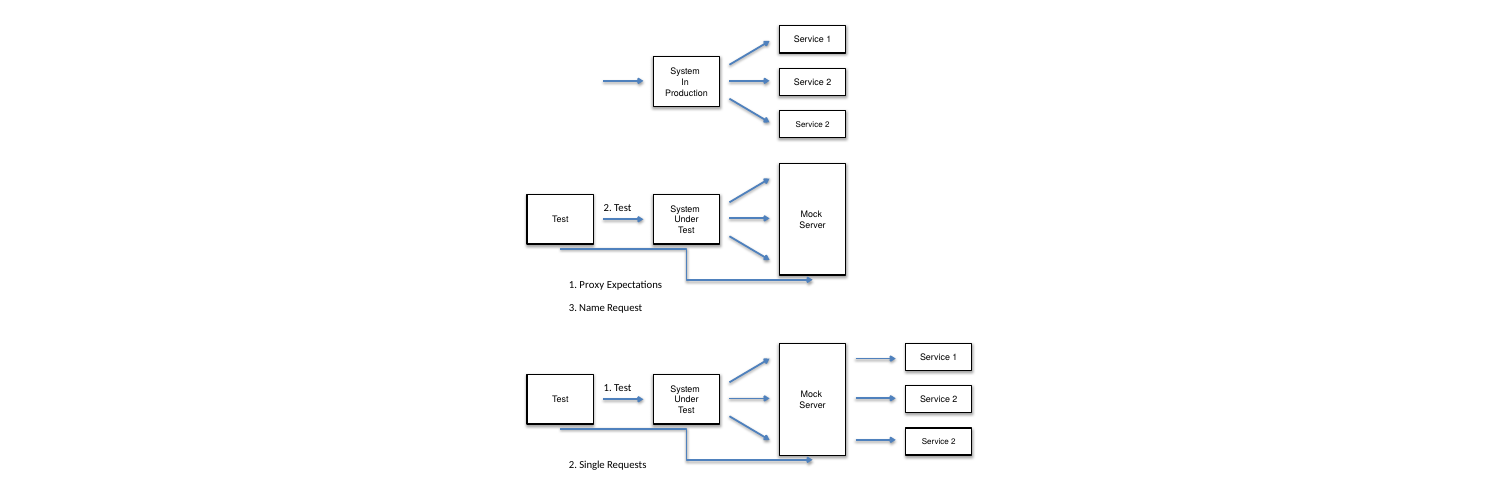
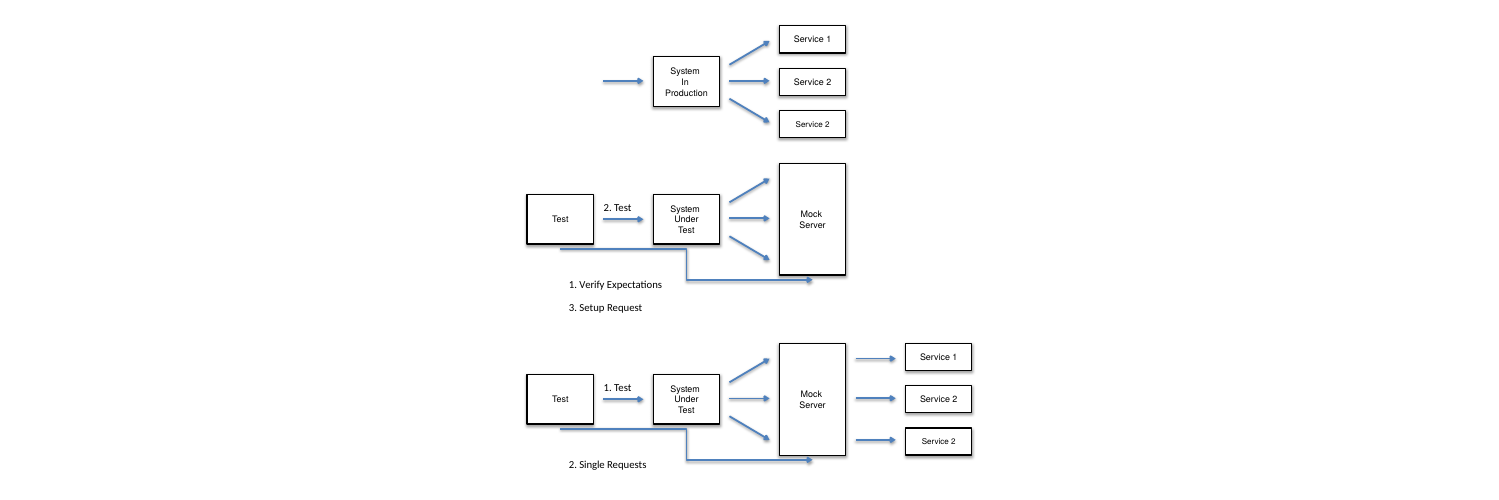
Proxy: Proxy -> Verify (592, 285)
Name: Name -> Setup (592, 308)
